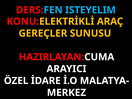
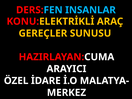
ISTEYELIM: ISTEYELIM -> INSANLAR (90, 10)
